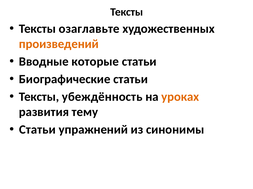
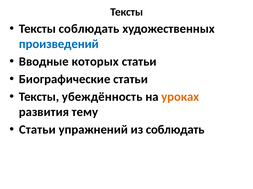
Тексты озаглавьте: озаглавьте -> соблюдать (89, 29)
произведений colour: orange -> blue (59, 44)
которые: которые -> которых (95, 62)
из синонимы: синонимы -> соблюдать (175, 130)
